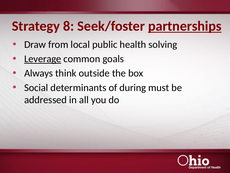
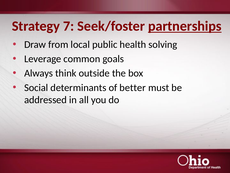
8: 8 -> 7 (69, 26)
Leverage underline: present -> none (43, 59)
during: during -> better (133, 87)
